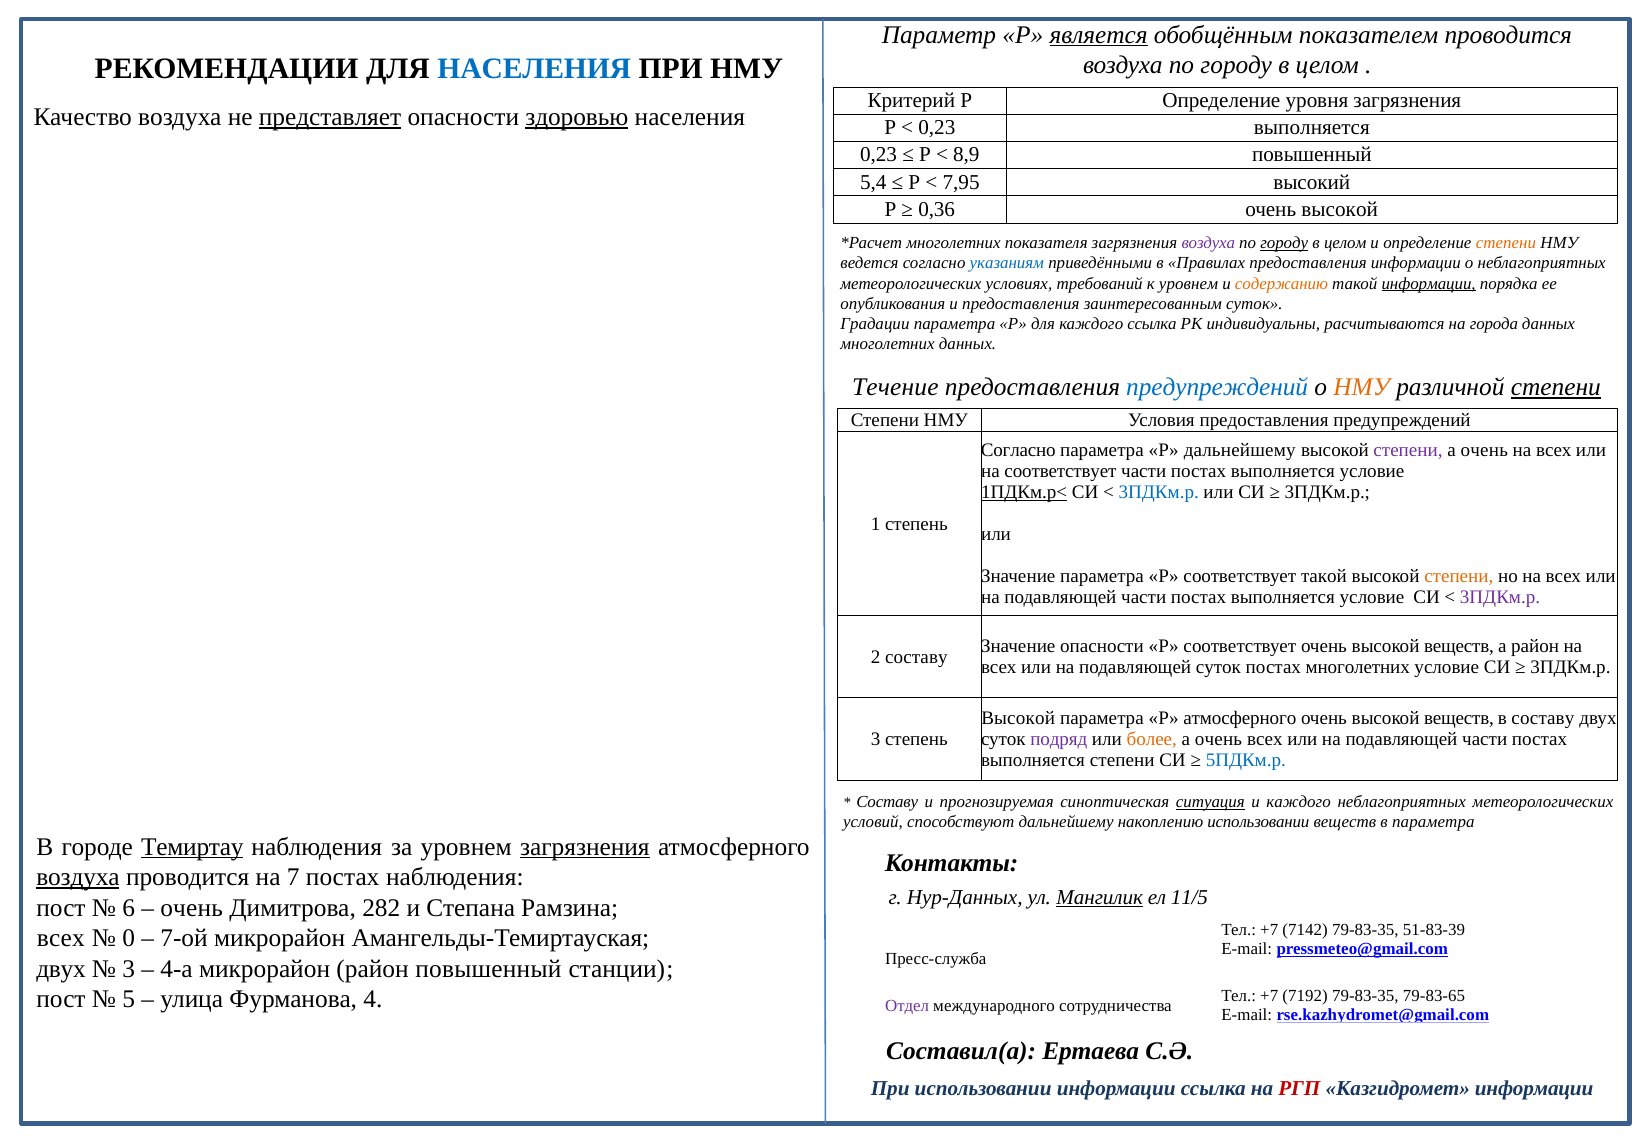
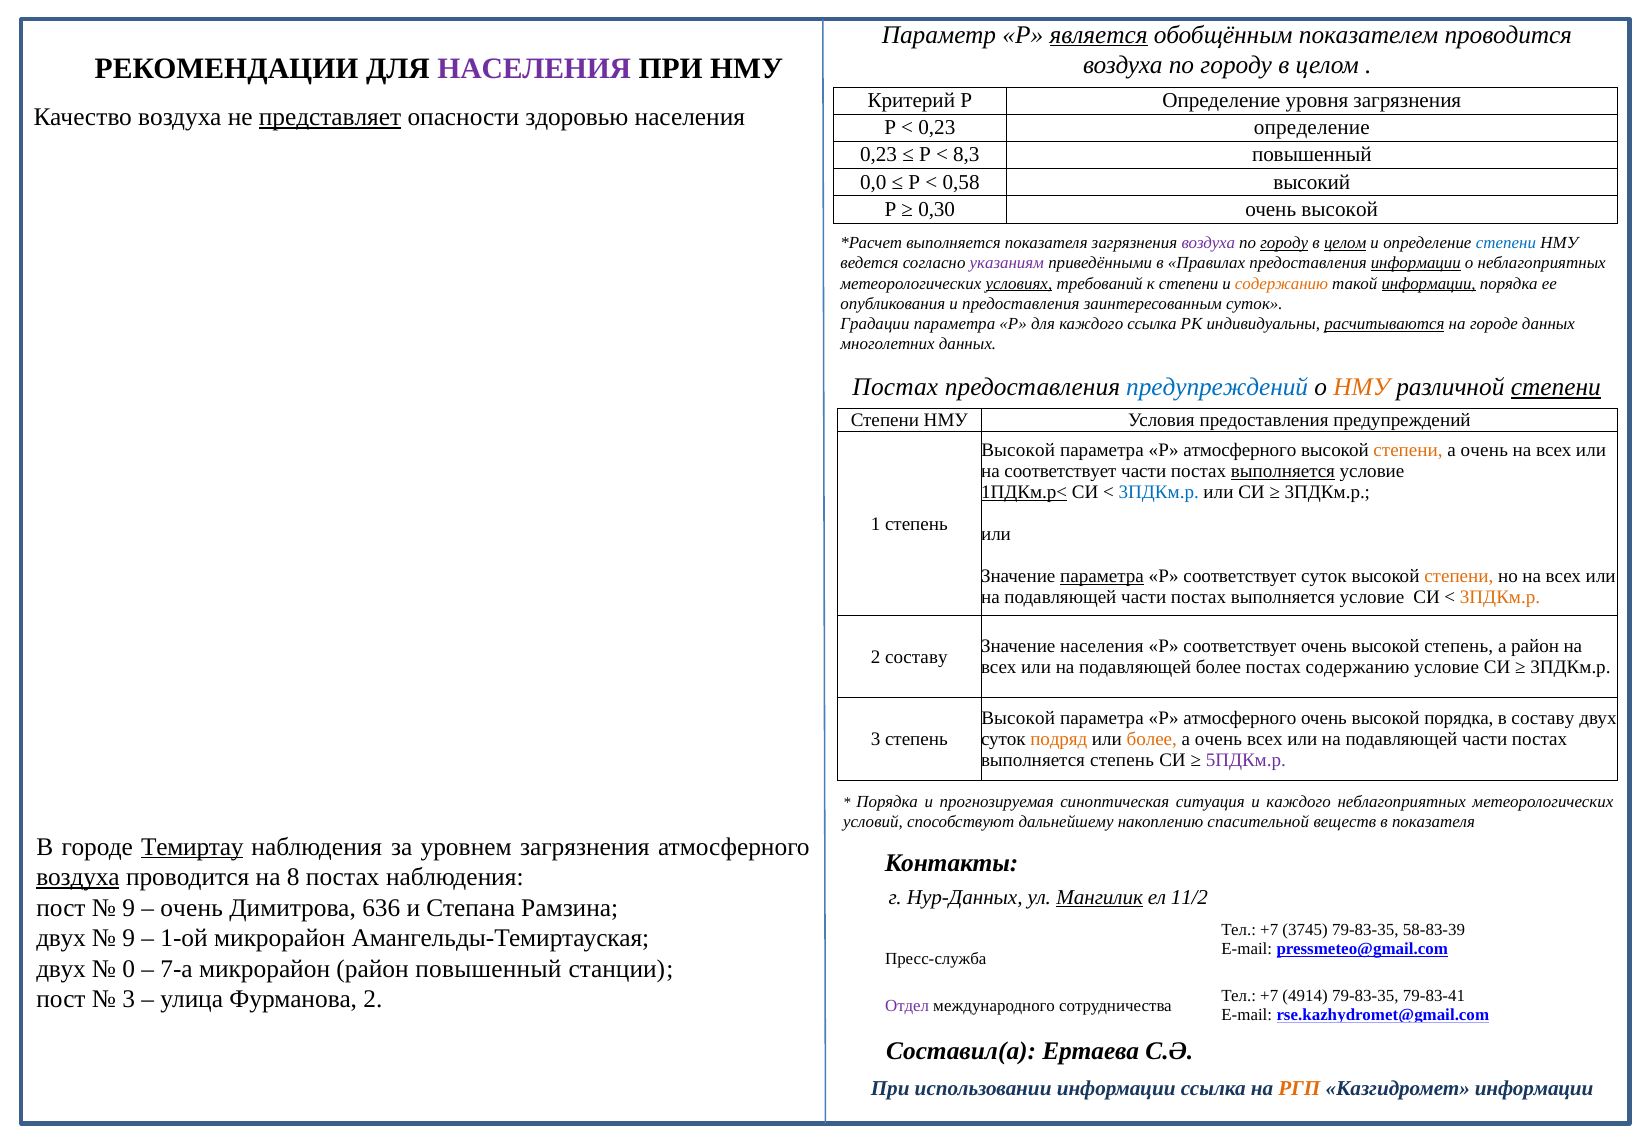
НАСЕЛЕНИЯ colour: blue -> purple (534, 68)
здоровью underline: present -> none (577, 117)
0,23 выполняется: выполняется -> определение (1312, 128)
8,9: 8,9 -> 8,3 (966, 155)
5,4: 5,4 -> 0,0 (873, 182)
7,95: 7,95 -> 0,58 (961, 182)
0,36: 0,36 -> 0,30 (937, 209)
многолетних: многолетних -> выполняется (954, 243)
целом underline: none -> present (1345, 243)
степени colour: orange -> blue (1506, 243)
указаниям colour: blue -> purple (1007, 263)
информации underline: none -> present (1416, 263)
условиях underline: none -> present (1019, 284)
к уровнем: уровнем -> степени (1189, 284)
расчитываются underline: none -> present (1384, 324)
на города: города -> городе (1494, 324)
Течение: Течение -> Постах (895, 387)
Согласно: Согласно -> Высокой (1018, 450)
дальнейшему: дальнейшему -> атмосферного (1240, 450)
степени colour: purple -> orange (1408, 450)
выполняется underline: none -> present (1283, 471)
параметра underline: none -> present (1102, 577)
соответствует такой: такой -> суток (1324, 577)
3ПДКм.р colour: purple -> orange (1500, 598)
Значение опасности: опасности -> населения (1102, 646)
соответствует очень высокой веществ: веществ -> степень (1459, 646)
подавляющей суток: суток -> более (1218, 667)
постах многолетних: многолетних -> содержанию (1358, 667)
веществ: веществ -> порядка (1459, 718)
подряд colour: purple -> orange (1059, 739)
выполняется степени: степени -> степень (1122, 760)
5ПДКм.р colour: blue -> purple (1246, 760)
Составу: Составу -> Порядка (887, 802)
ситуация underline: present -> none (1210, 802)
накоплению использовании: использовании -> спасительной (1258, 822)
в параметра: параметра -> показателя (1433, 822)
загрязнения underline: present -> none (585, 847)
7: 7 -> 8 (293, 877)
11/5: 11/5 -> 11/2 (1189, 897)
6: 6 -> 9 (129, 908)
282: 282 -> 636 (381, 908)
7142: 7142 -> 3745 (1305, 930)
51-83-39: 51-83-39 -> 58-83-39 (1434, 930)
всех: всех -> двух (61, 938)
0: 0 -> 9 (129, 938)
7-ой: 7-ой -> 1-ой (184, 938)
3: 3 -> 0 (129, 969)
4-а: 4-а -> 7-а (177, 969)
5: 5 -> 3 (129, 999)
Фурманова 4: 4 -> 2 (373, 999)
7192: 7192 -> 4914 (1305, 996)
79-83-65: 79-83-65 -> 79-83-41 (1434, 996)
РГП colour: red -> orange (1299, 1088)
